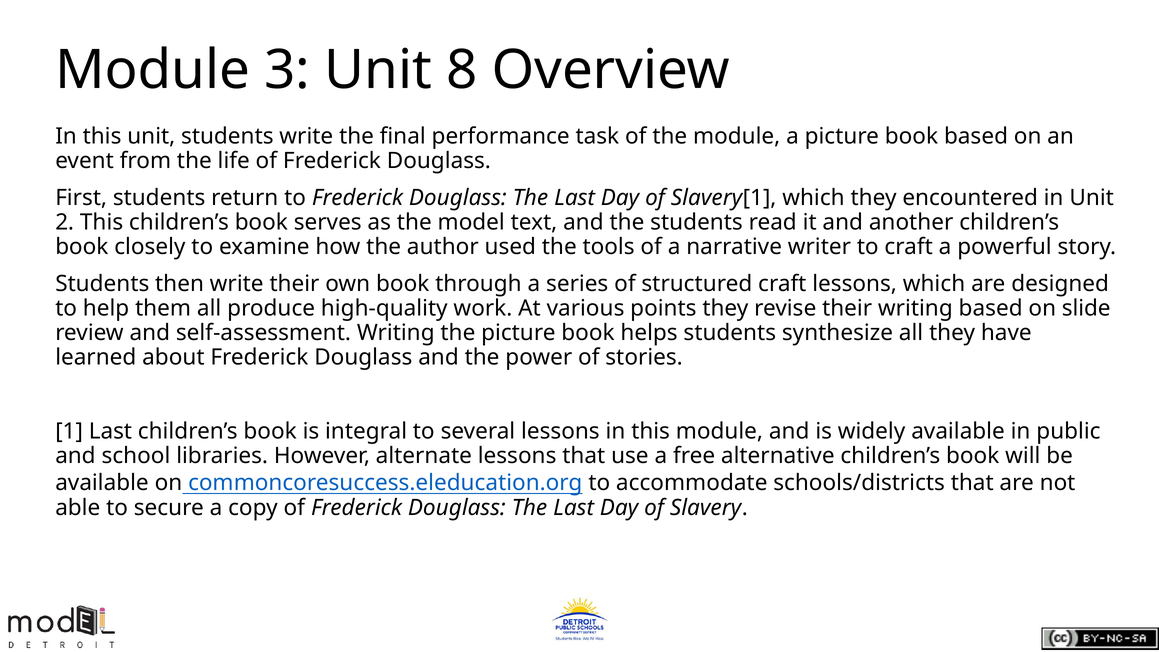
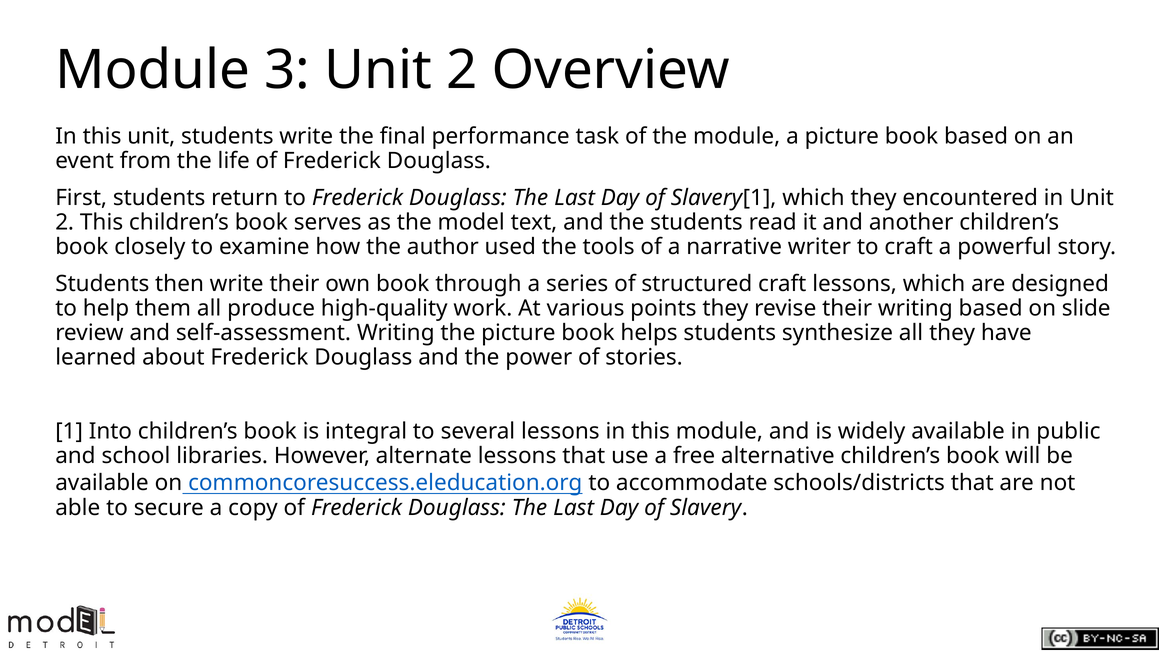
3 Unit 8: 8 -> 2 (462, 70)
1 Last: Last -> Into (110, 432)
